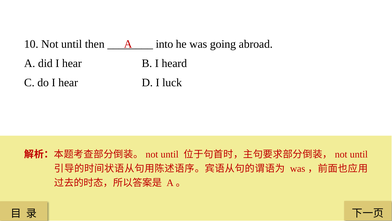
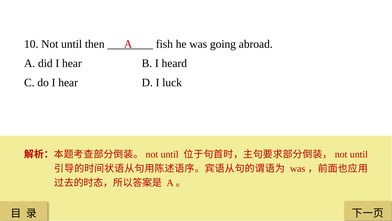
into: into -> fish (164, 44)
